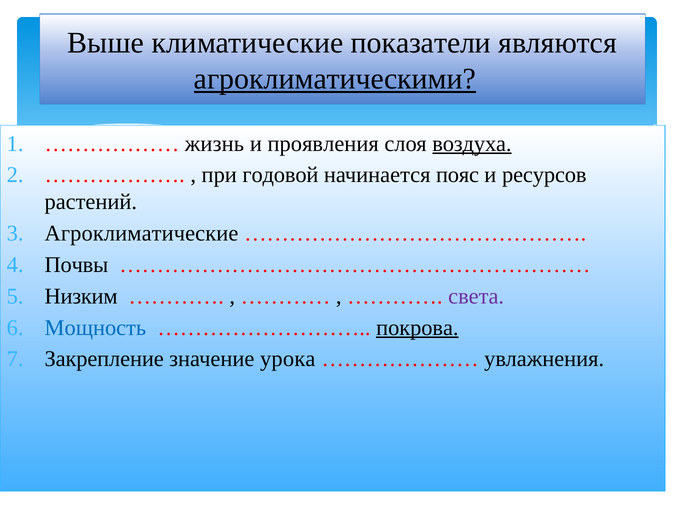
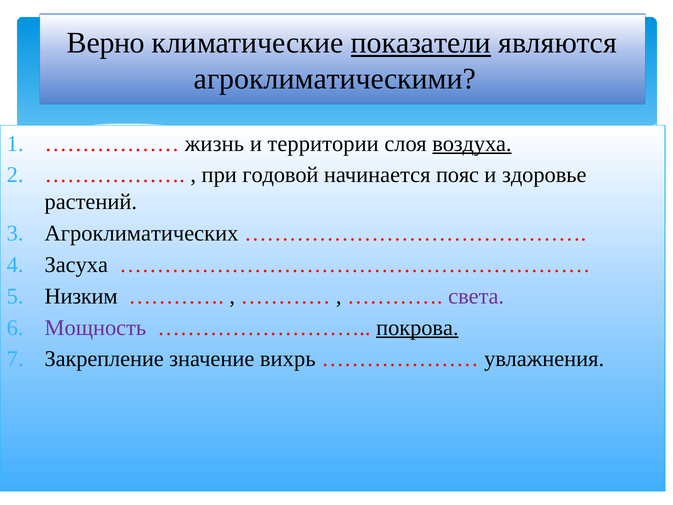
Выше: Выше -> Верно (106, 43)
показатели underline: none -> present (421, 43)
агроклиматическими underline: present -> none (335, 79)
проявления: проявления -> территории (323, 144)
ресурсов: ресурсов -> здоровье (544, 175)
Агроклиматические: Агроклиматические -> Агроклиматических (142, 233)
Почвы: Почвы -> Засуха (76, 265)
Мощность colour: blue -> purple (95, 327)
урока: урока -> вихрь (288, 359)
